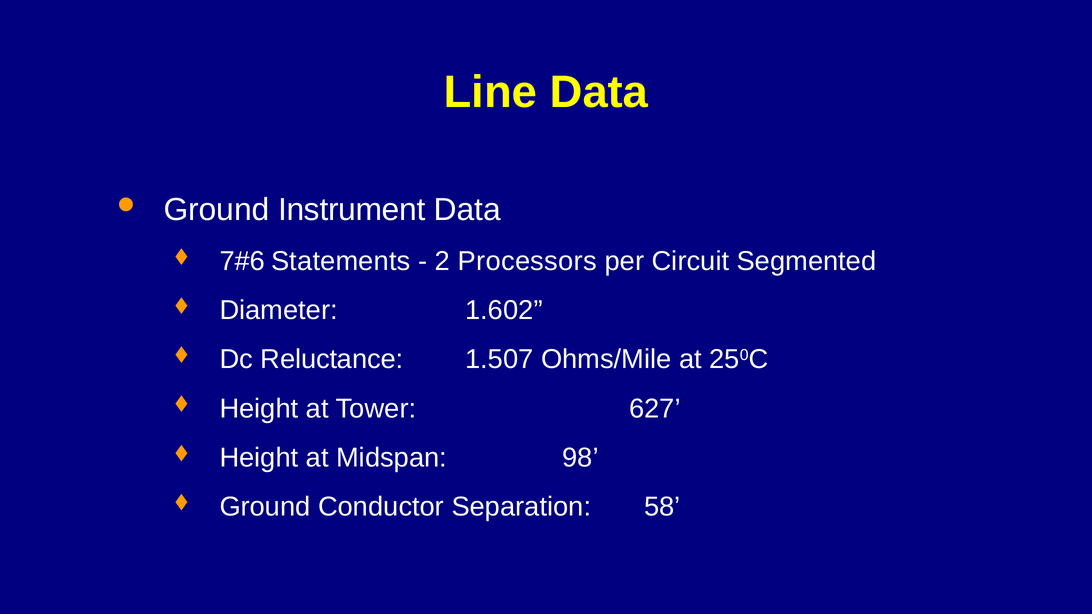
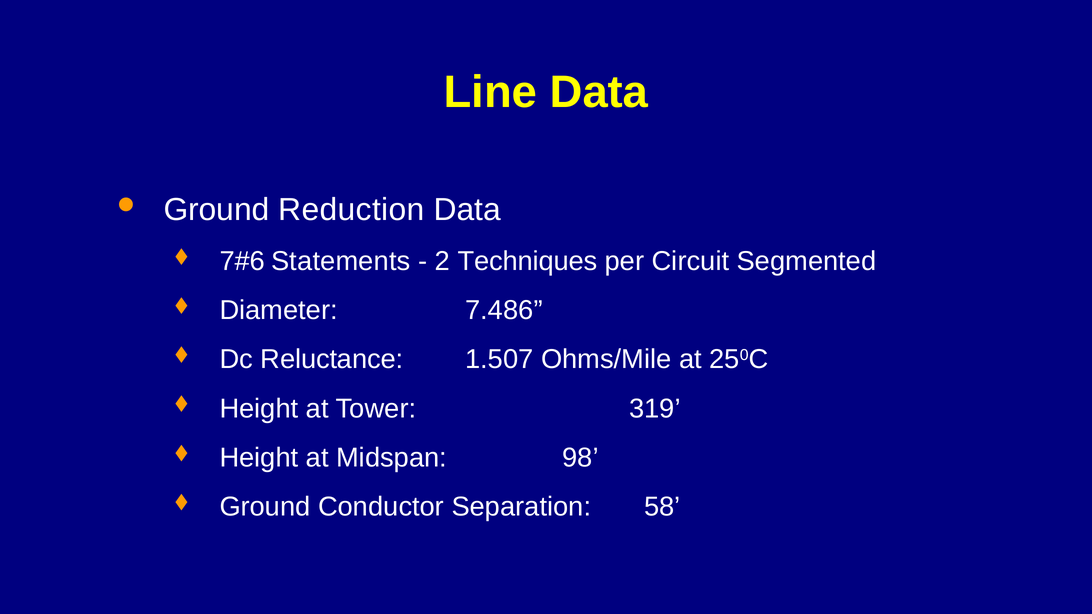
Instrument: Instrument -> Reduction (351, 210)
Processors: Processors -> Techniques (528, 261)
1.602: 1.602 -> 7.486 (504, 310)
627: 627 -> 319 (655, 409)
